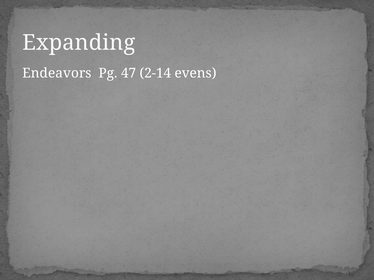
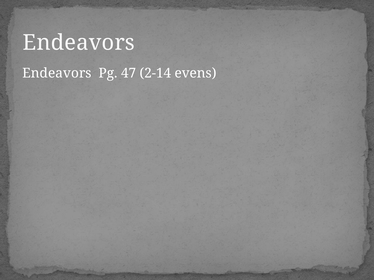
Expanding: Expanding -> Endeavors (79, 43)
